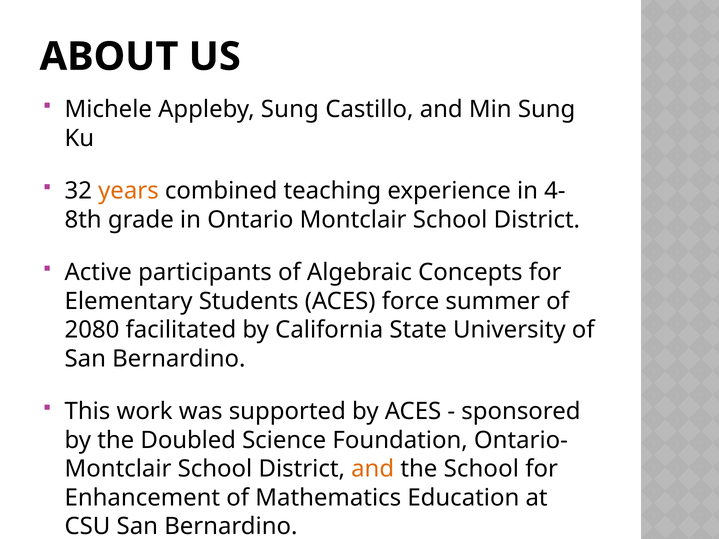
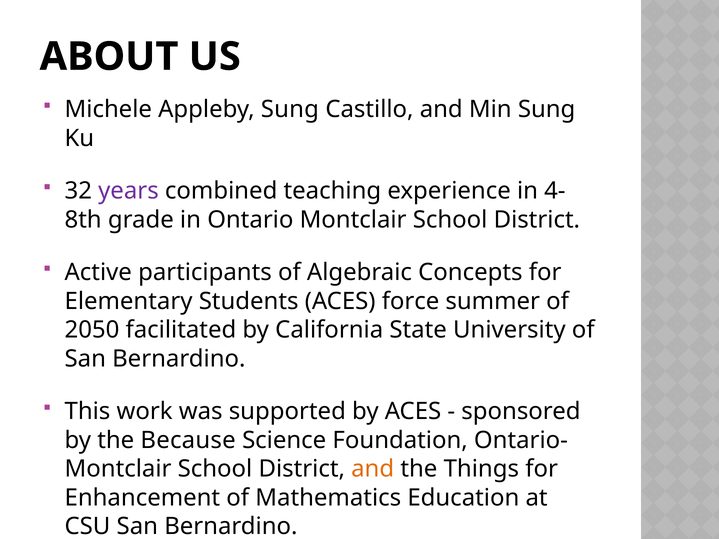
years colour: orange -> purple (128, 191)
2080: 2080 -> 2050 (92, 330)
Doubled: Doubled -> Because (188, 440)
the School: School -> Things (481, 469)
